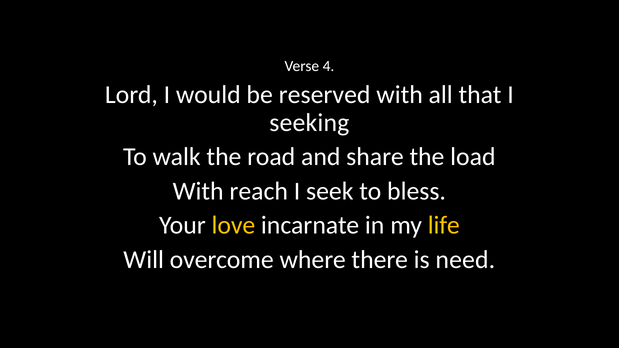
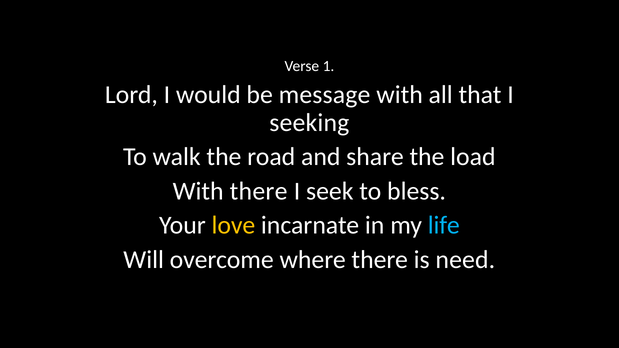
4: 4 -> 1 (329, 66)
reserved: reserved -> message (325, 95)
With reach: reach -> there (259, 191)
life colour: yellow -> light blue (444, 226)
